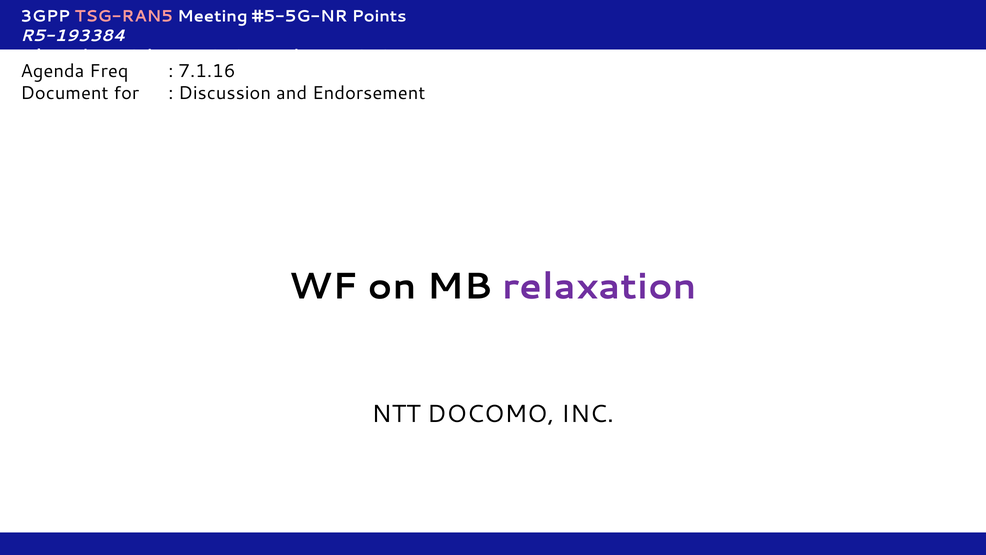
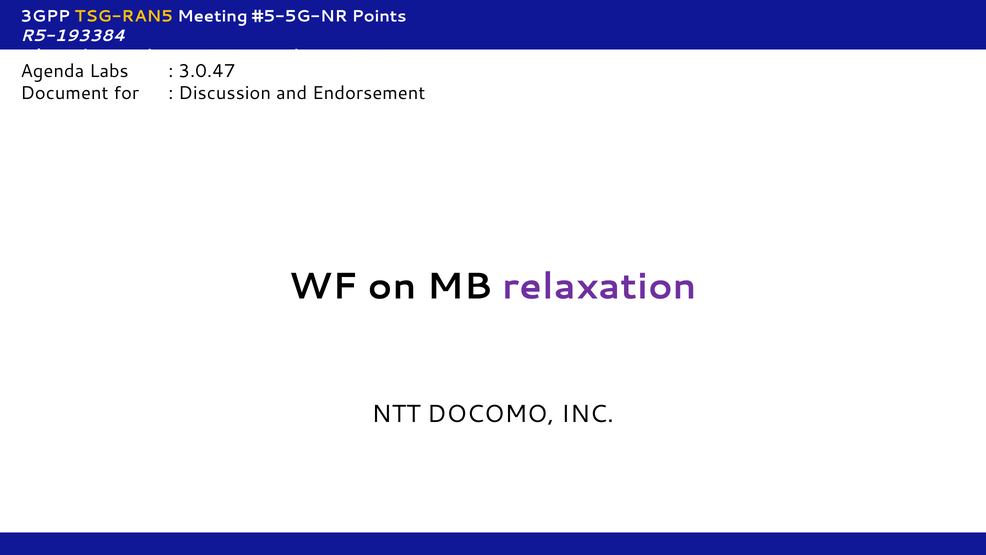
TSG-RAN5 colour: pink -> yellow (124, 16)
Freq: Freq -> Labs (109, 71)
7.1.16: 7.1.16 -> 3.0.47 (207, 71)
